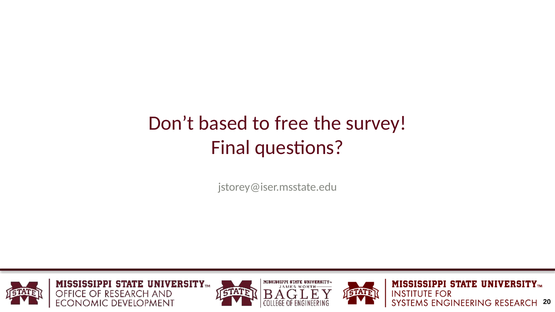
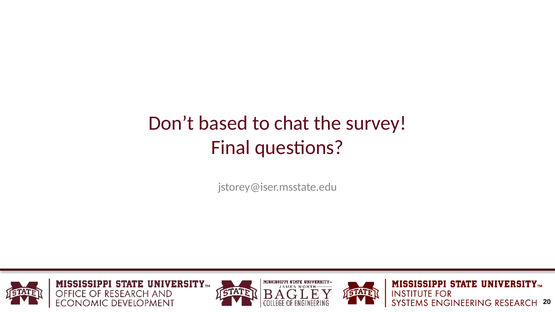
free: free -> chat (292, 123)
